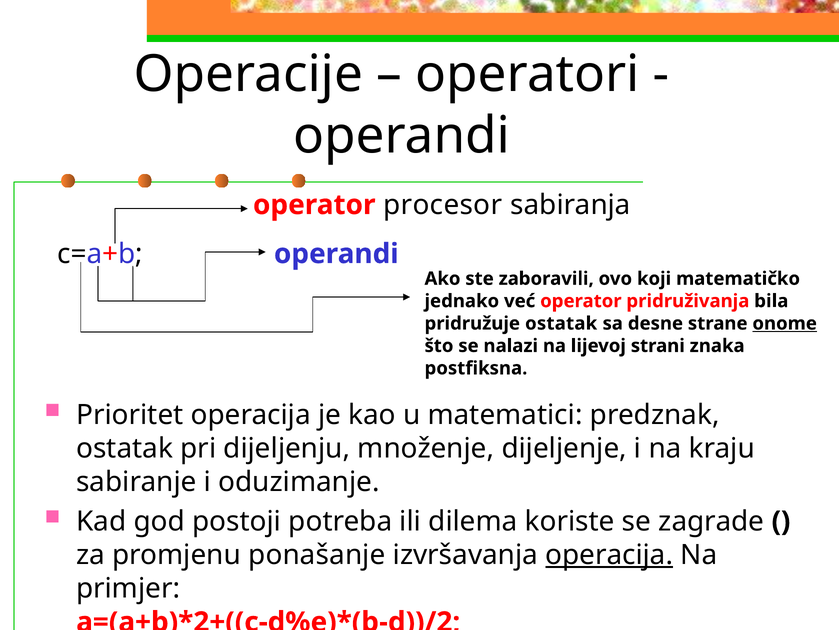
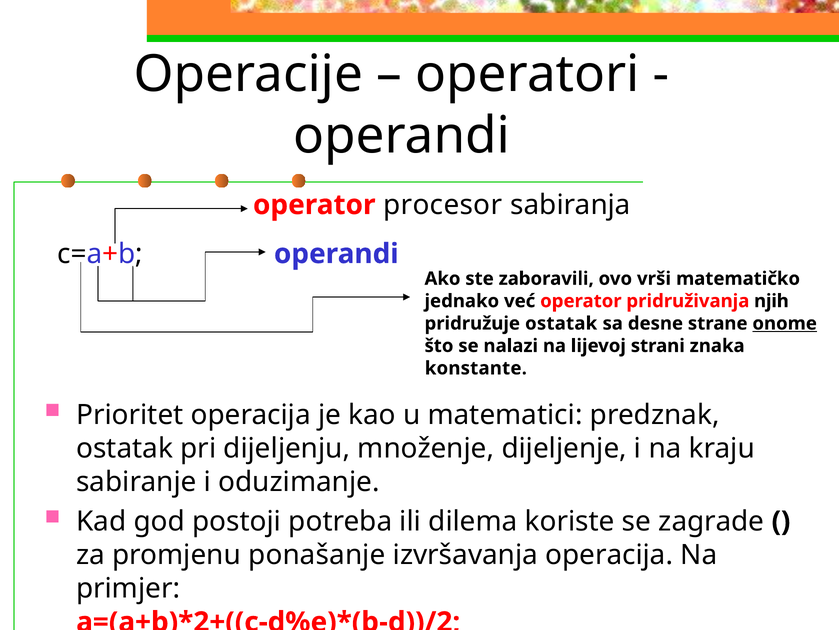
koji: koji -> vrši (654, 278)
bila: bila -> njih (771, 301)
postfiksna: postfiksna -> konstante (476, 368)
operacija underline: present -> none (609, 554)
